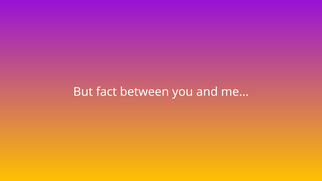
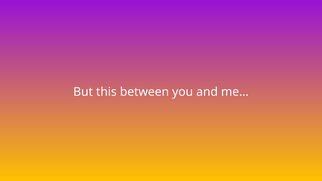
fact: fact -> this (106, 92)
